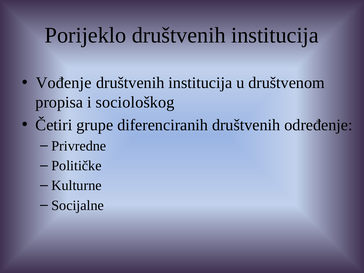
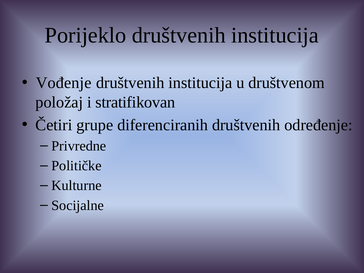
propisa: propisa -> položaj (59, 102)
sociološkog: sociološkog -> stratifikovan (135, 102)
